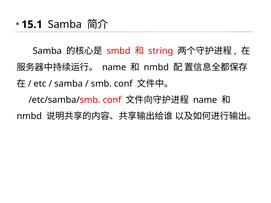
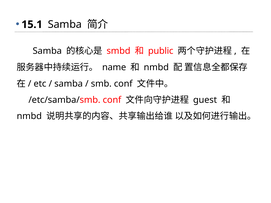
string: string -> public (161, 51)
name: name -> guest (205, 100)
